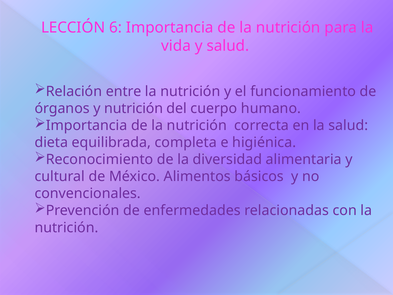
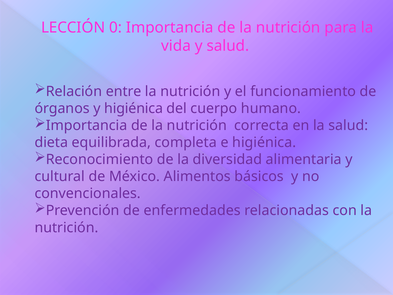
6: 6 -> 0 (116, 28)
y nutrición: nutrición -> higiénica (134, 108)
